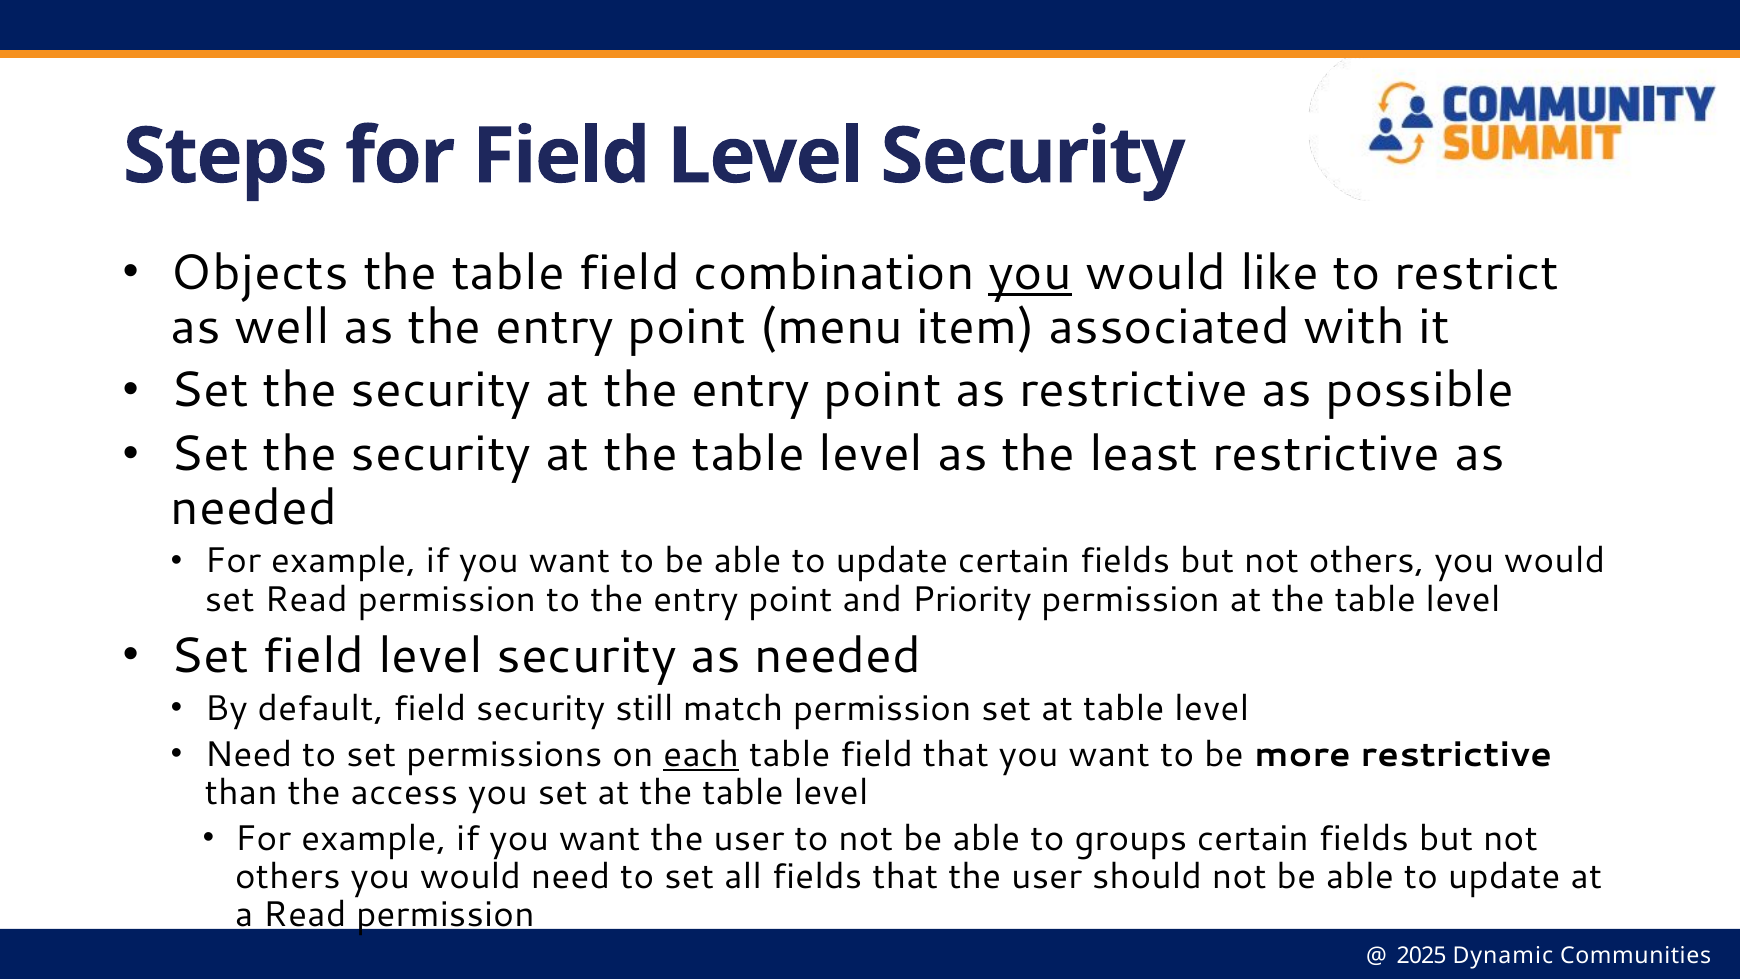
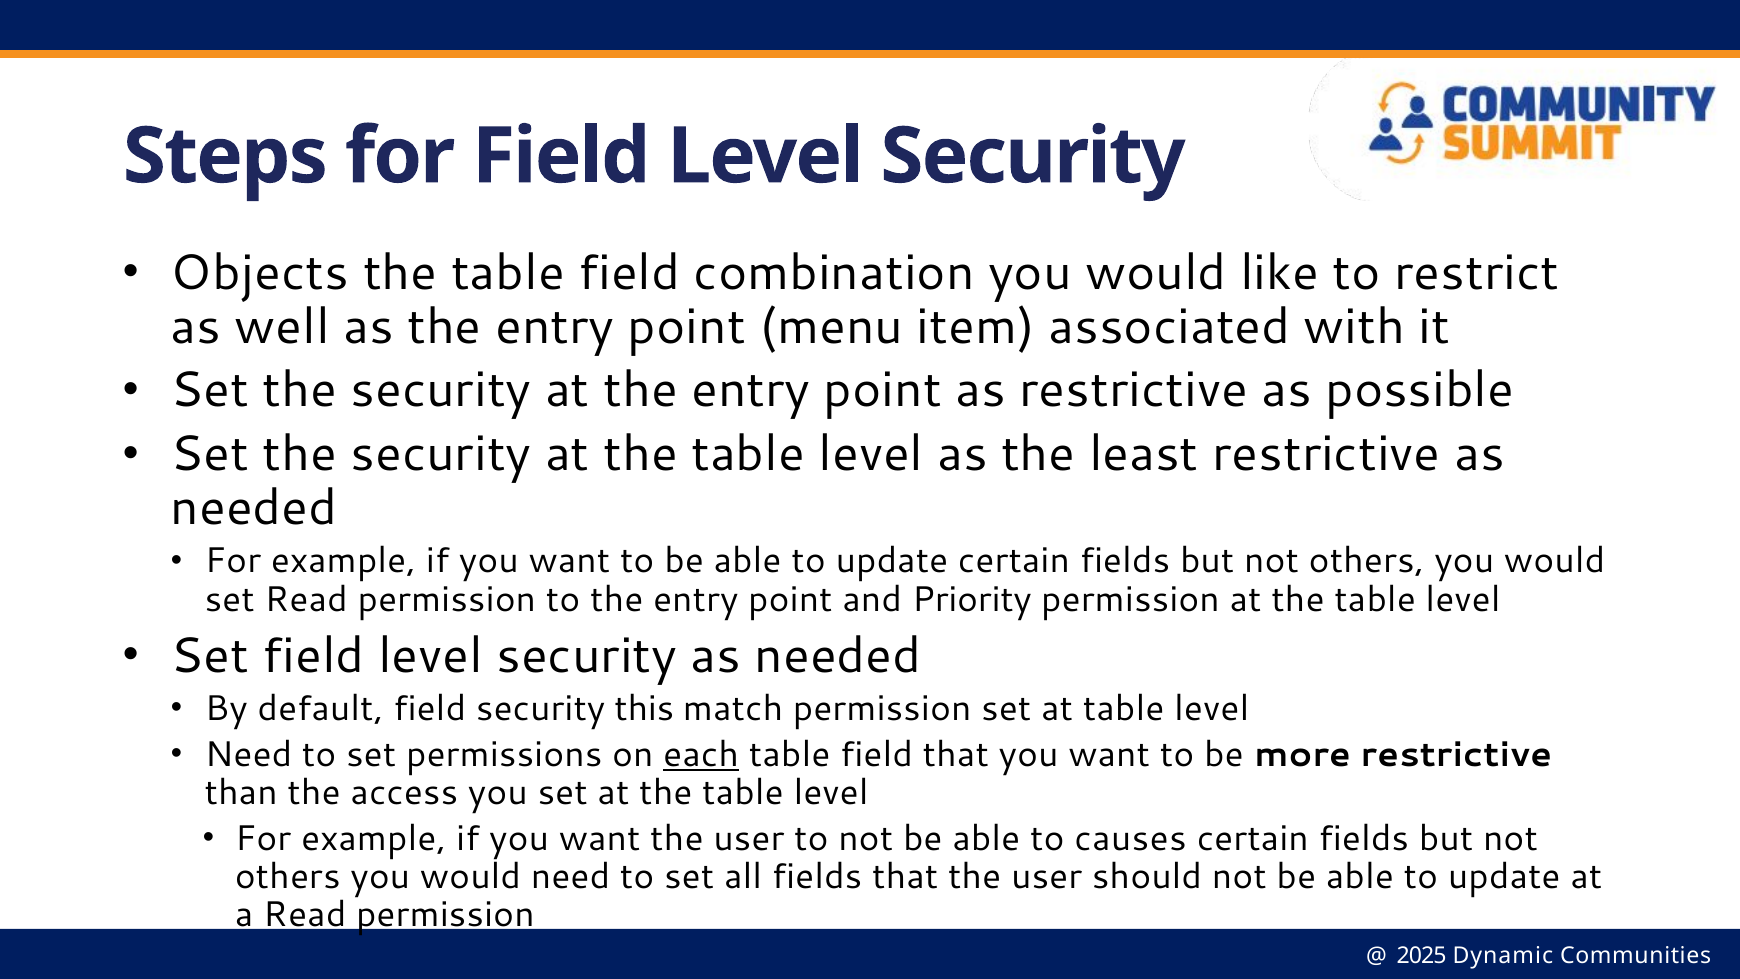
you underline: present -> none (1030, 273)
still: still -> this (644, 709)
groups: groups -> causes (1131, 838)
